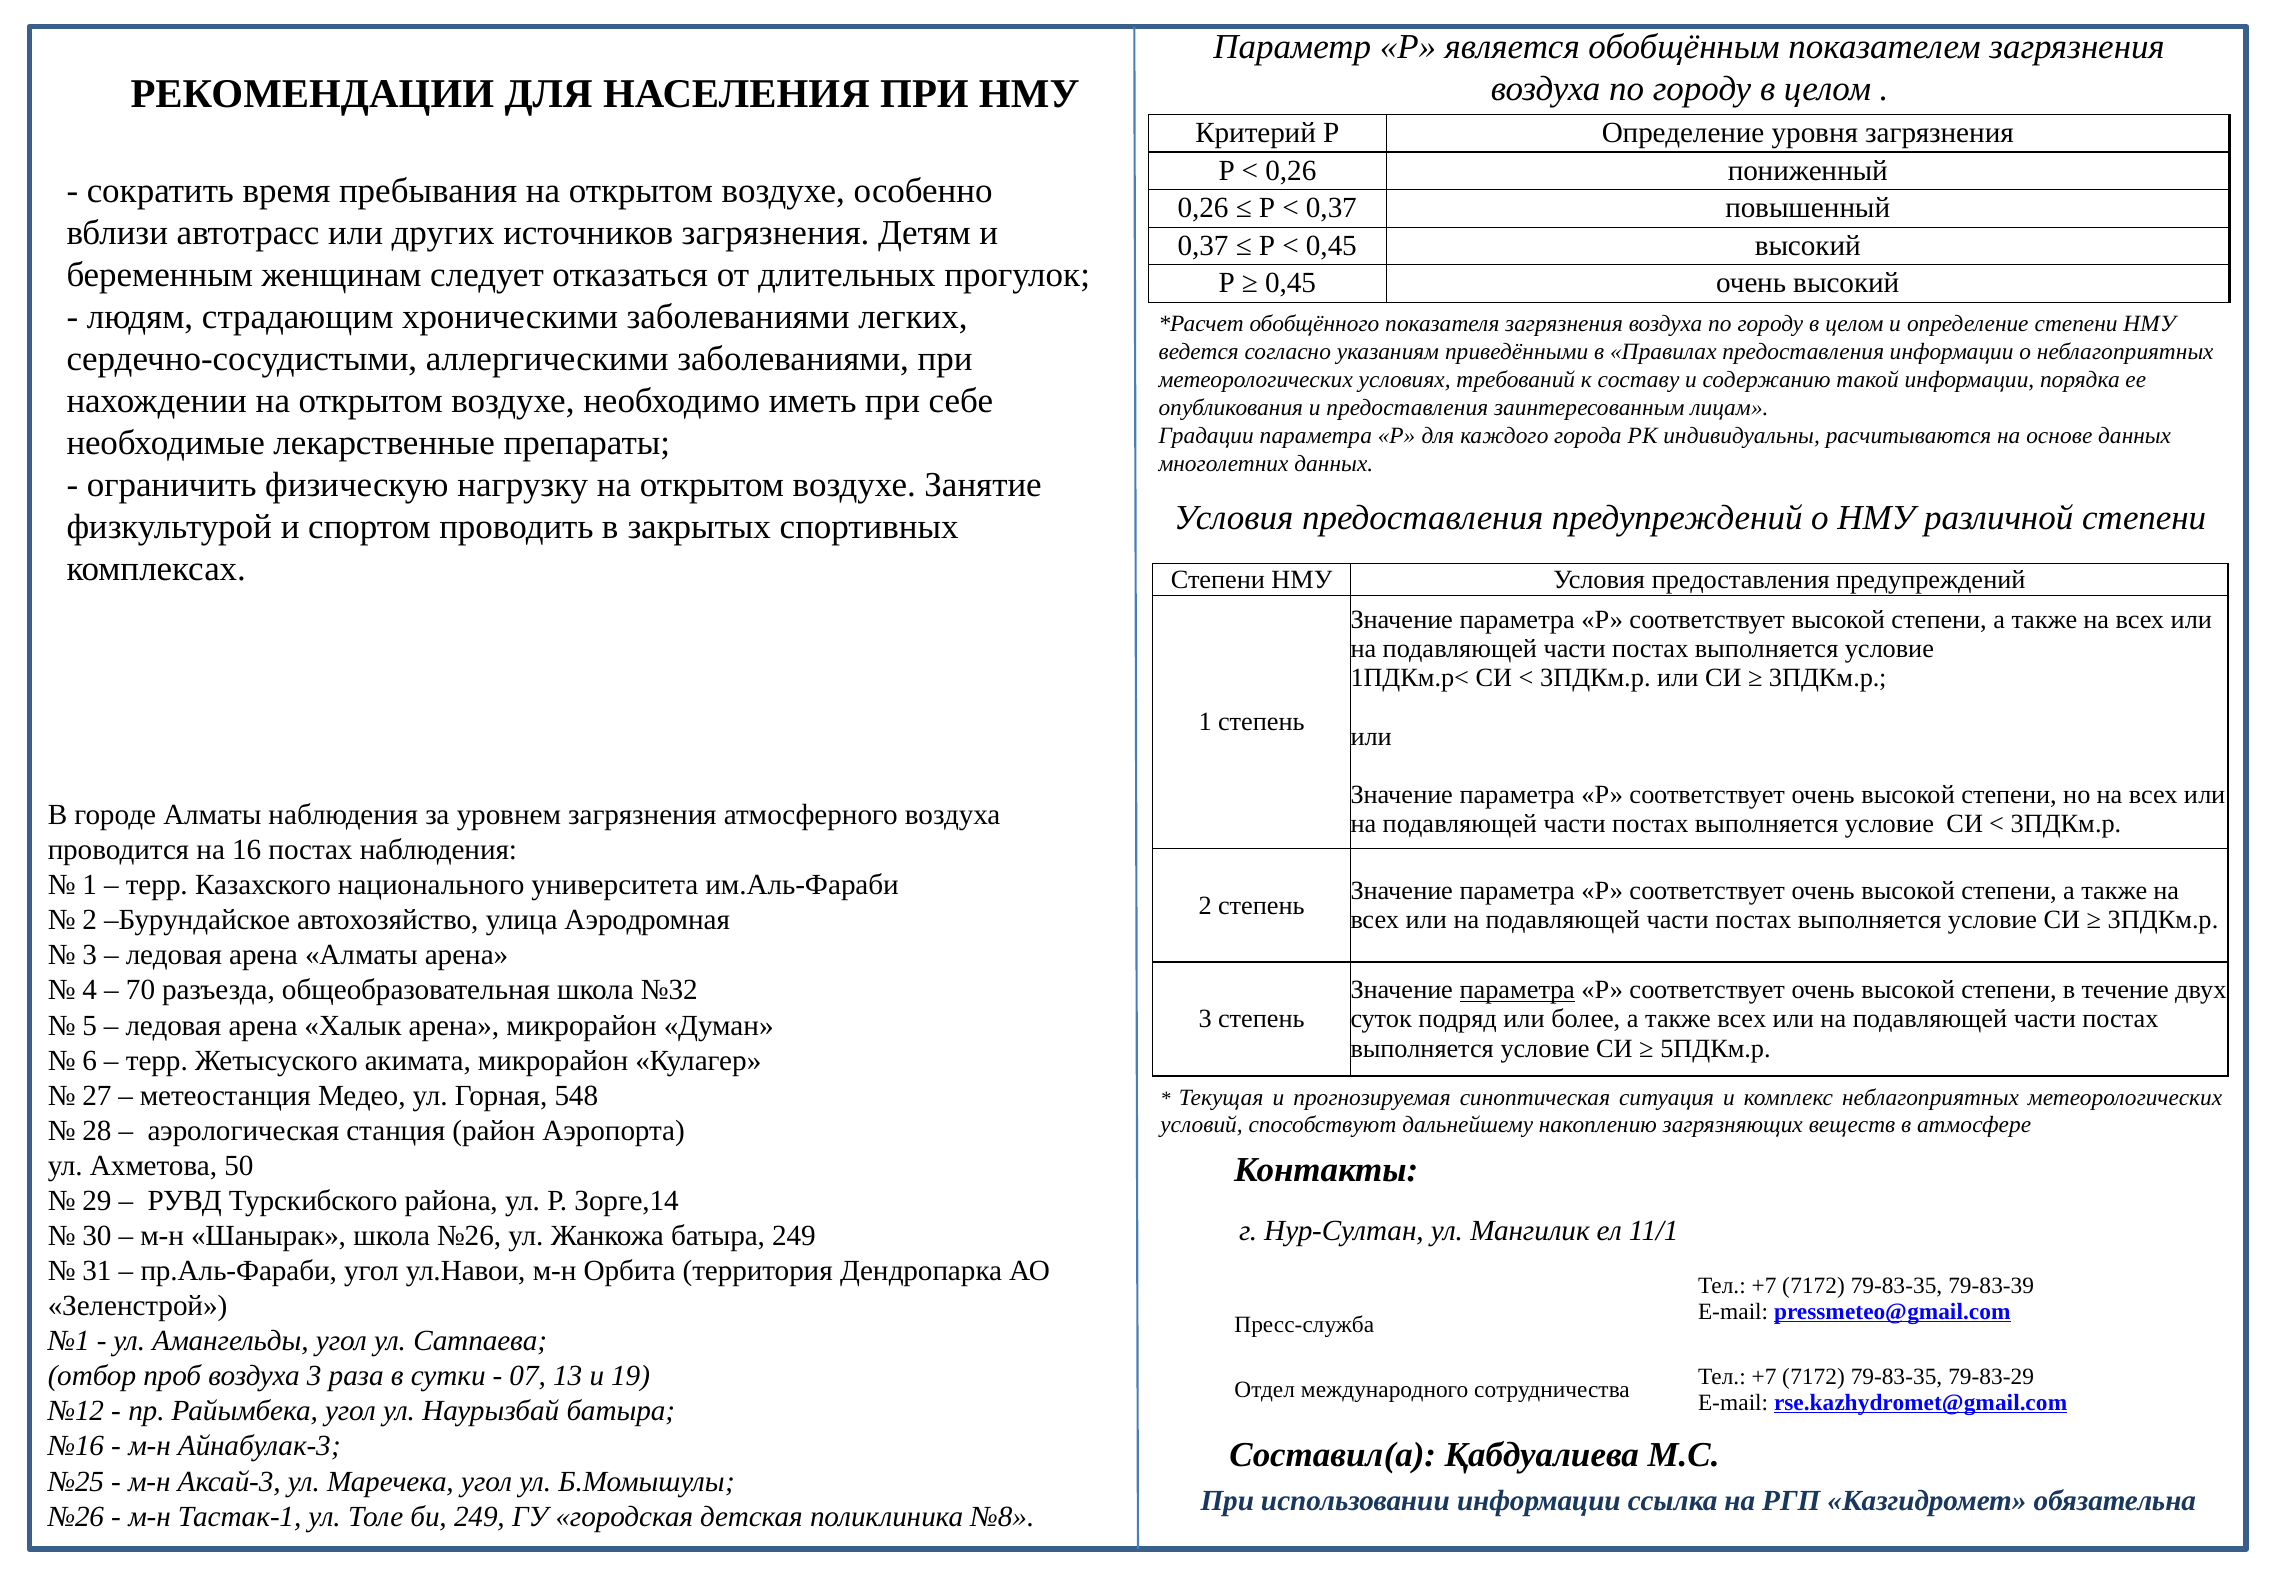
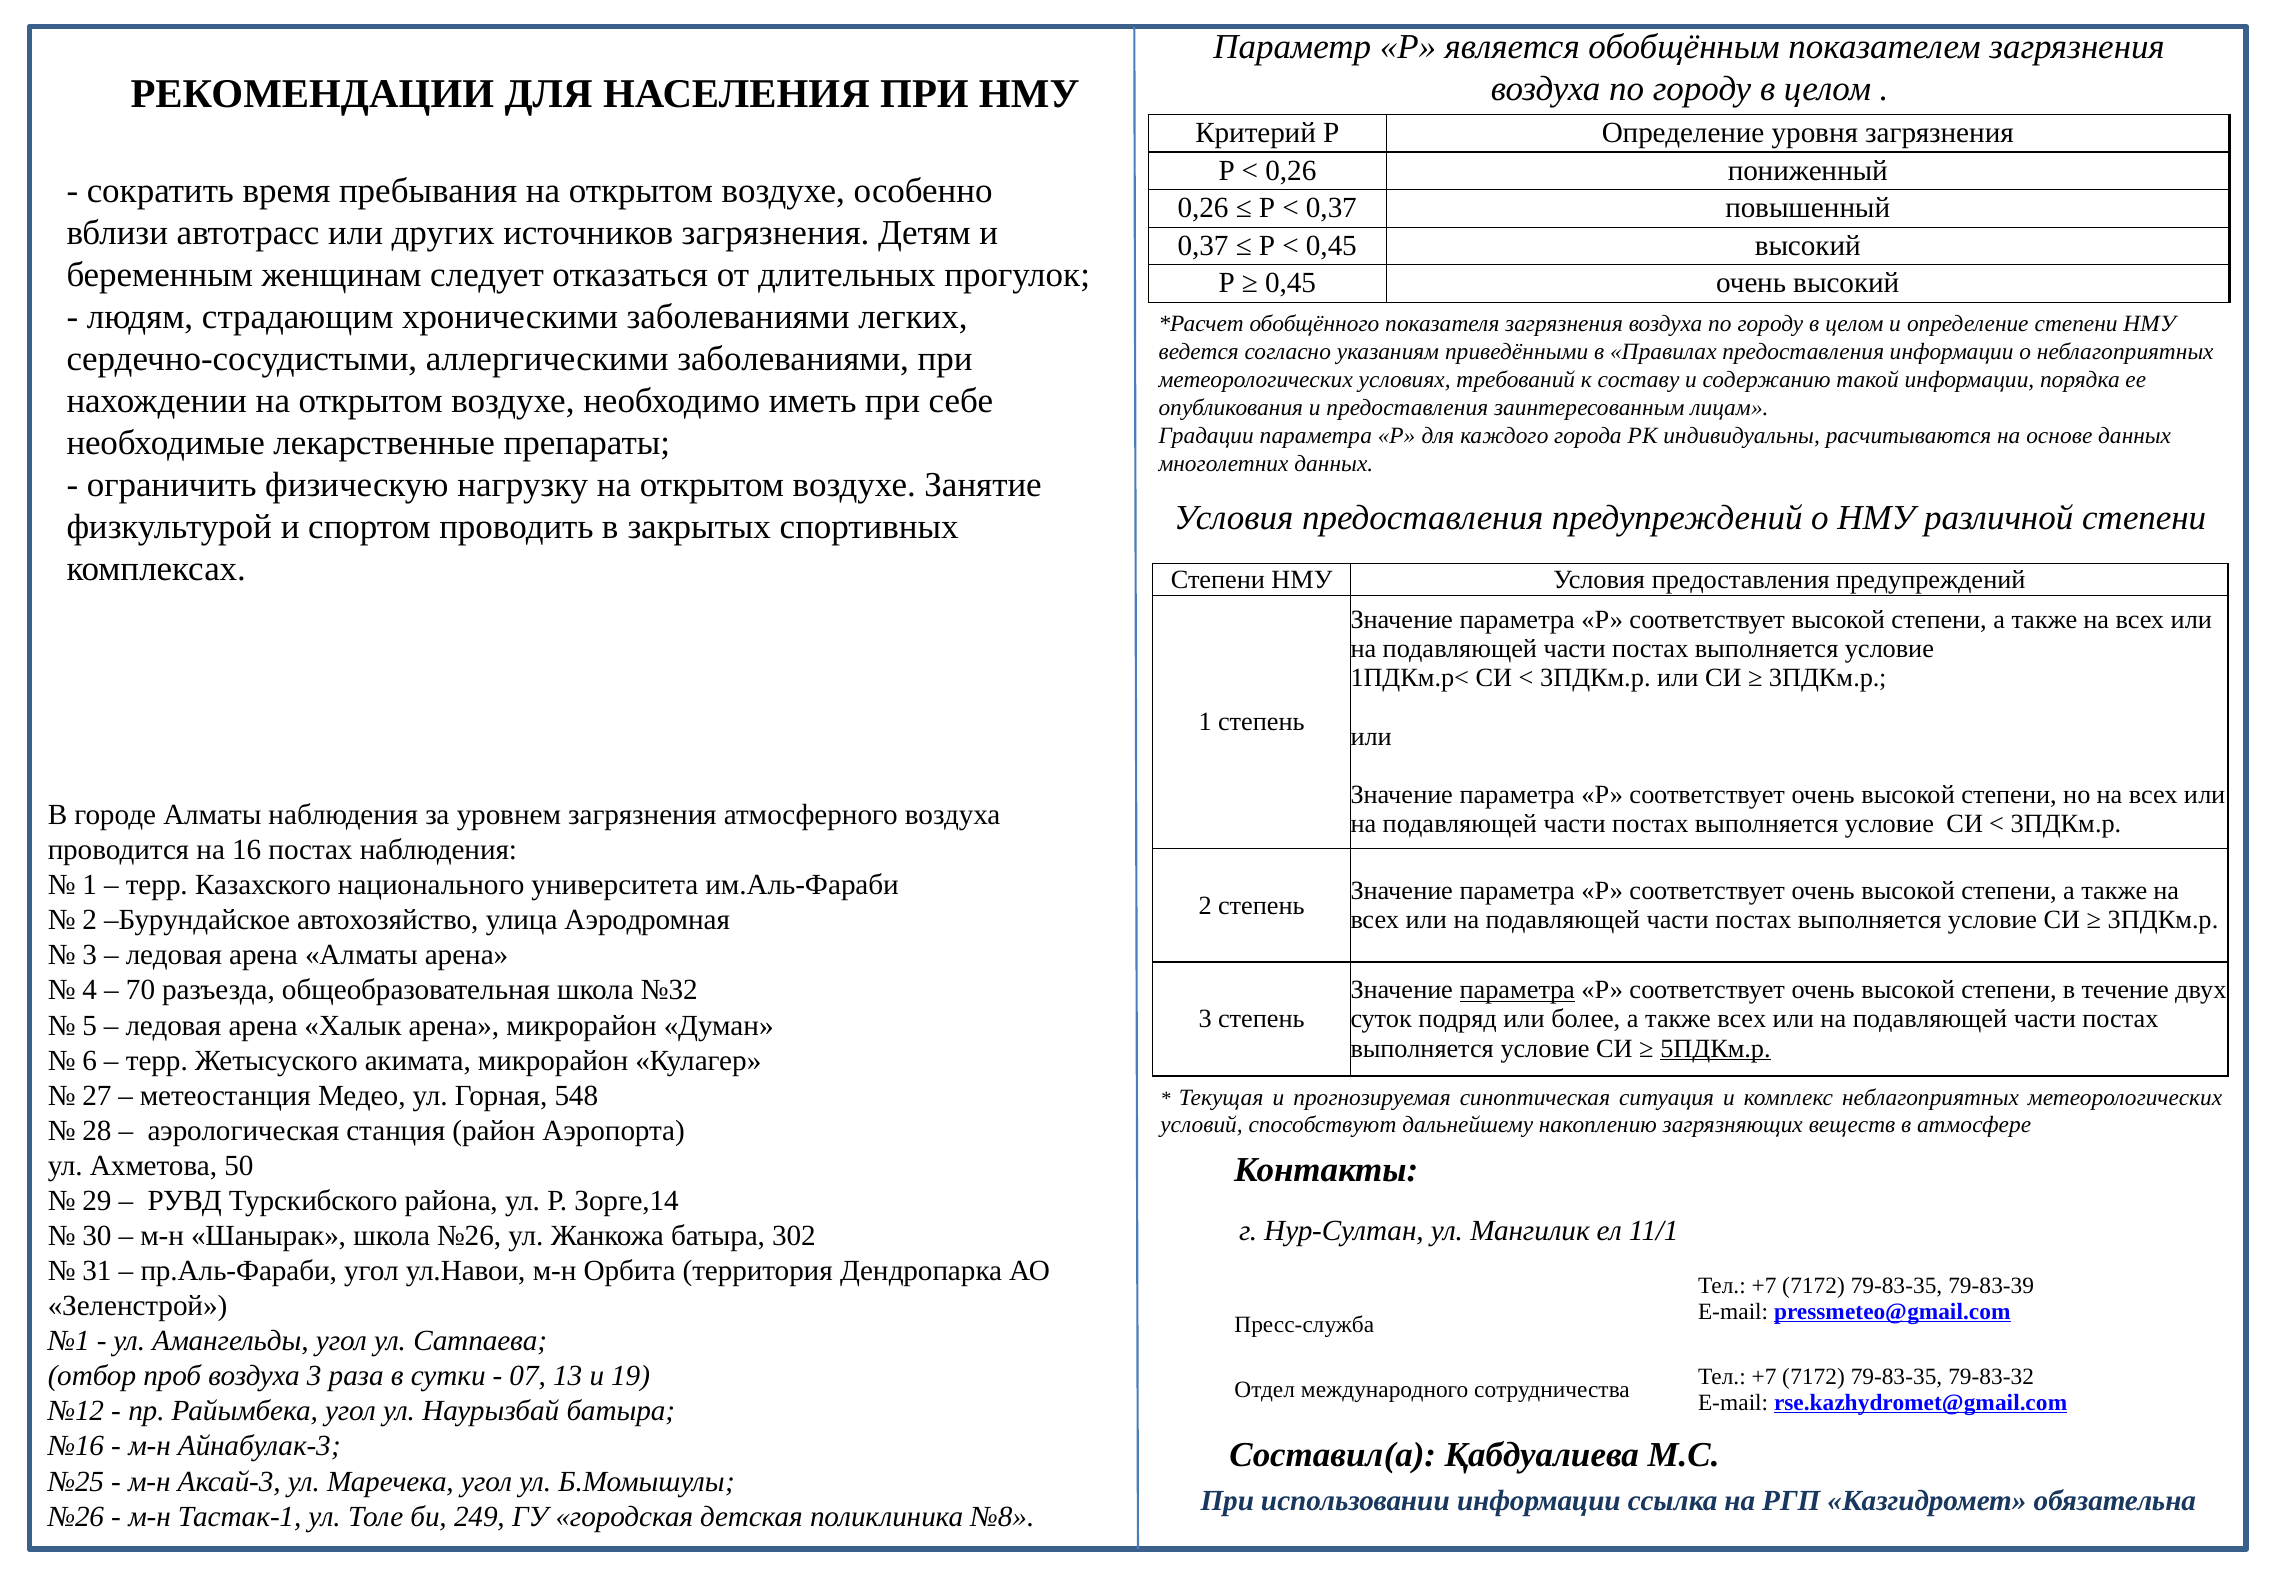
5ПДКм.р underline: none -> present (1715, 1048)
батыра 249: 249 -> 302 (794, 1236)
79-83-29: 79-83-29 -> 79-83-32 (1991, 1376)
